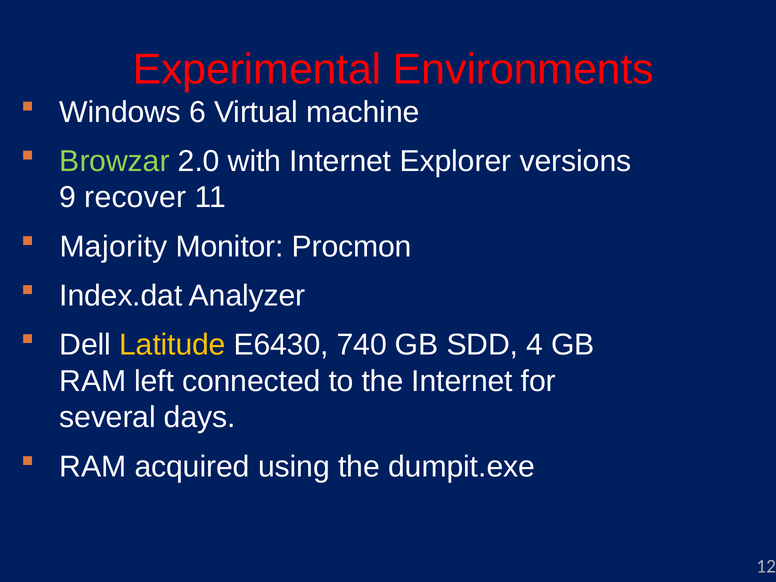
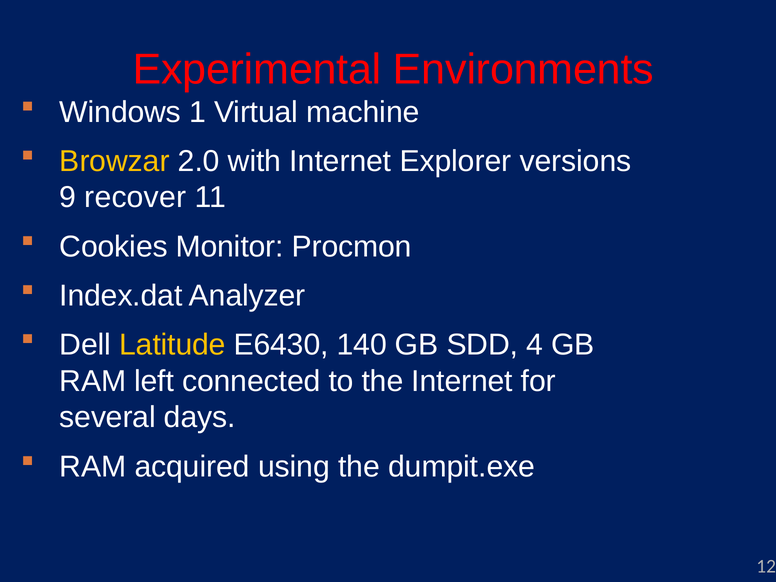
6: 6 -> 1 (197, 112)
Browzar colour: light green -> yellow (115, 161)
Majority: Majority -> Cookies (114, 247)
740: 740 -> 140 (362, 345)
